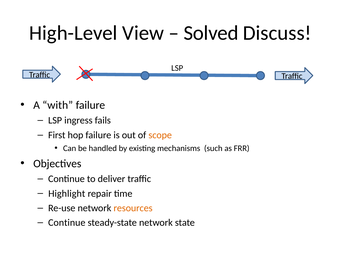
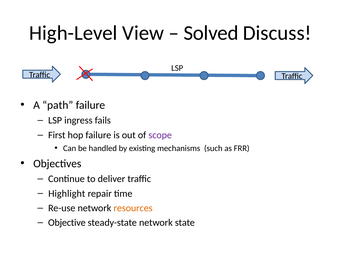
with: with -> path (58, 105)
scope colour: orange -> purple (160, 135)
Continue: Continue -> Objective (67, 222)
